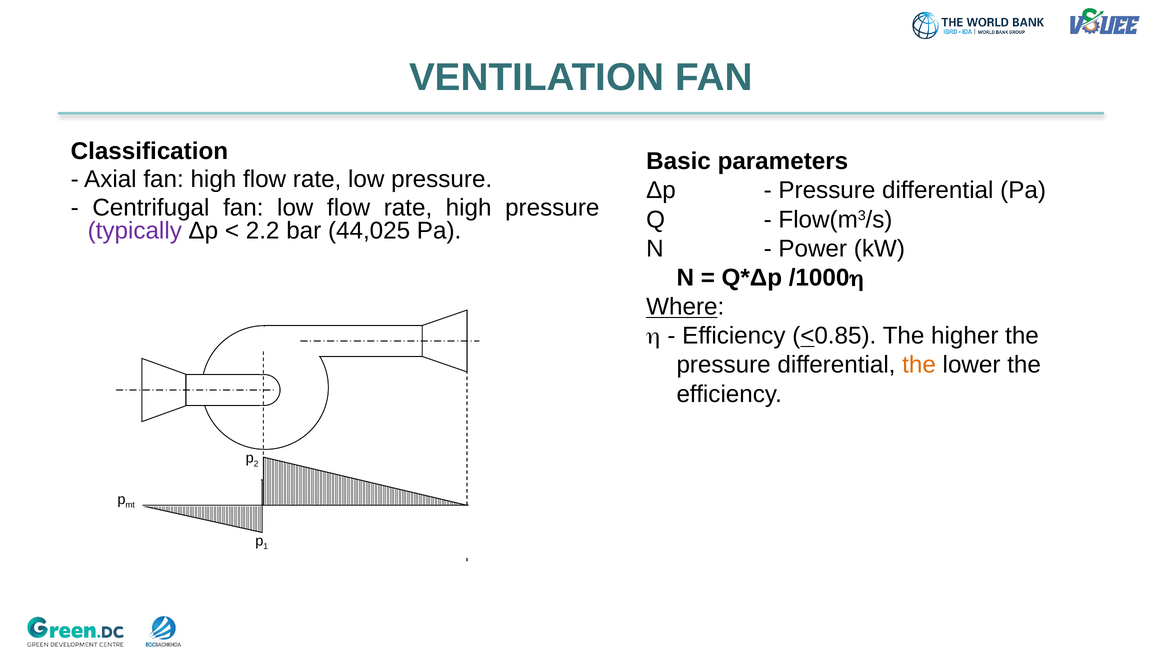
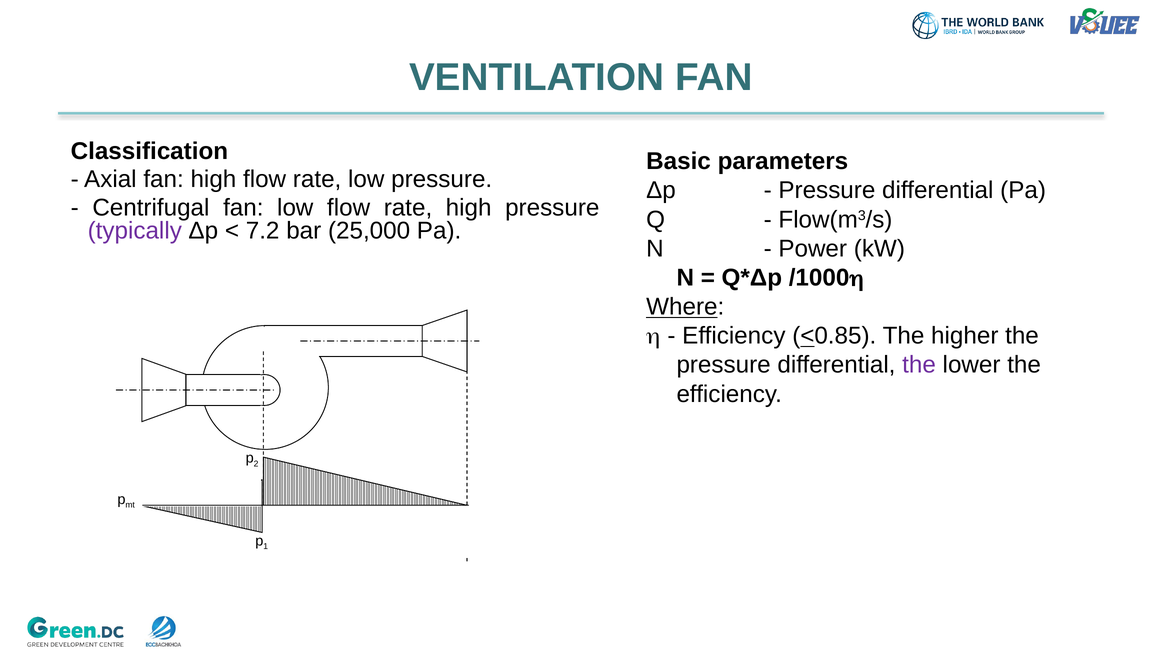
2.2: 2.2 -> 7.2 (263, 231)
44,025: 44,025 -> 25,000 (369, 231)
the colour: orange -> purple (919, 365)
